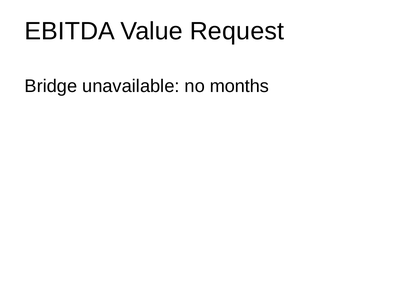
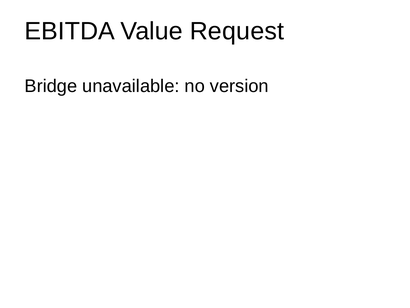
months: months -> version (239, 86)
